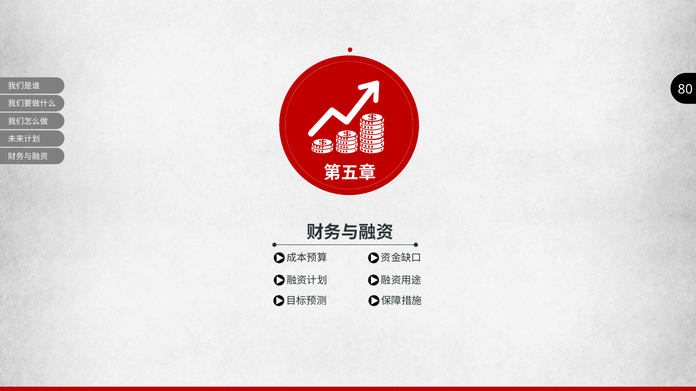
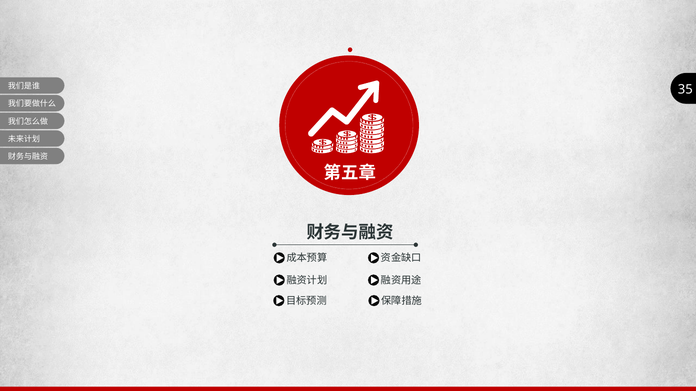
80: 80 -> 35 (685, 89)
